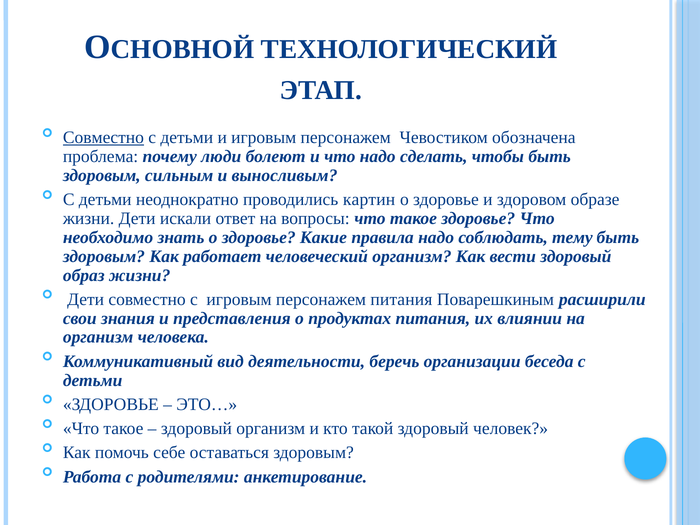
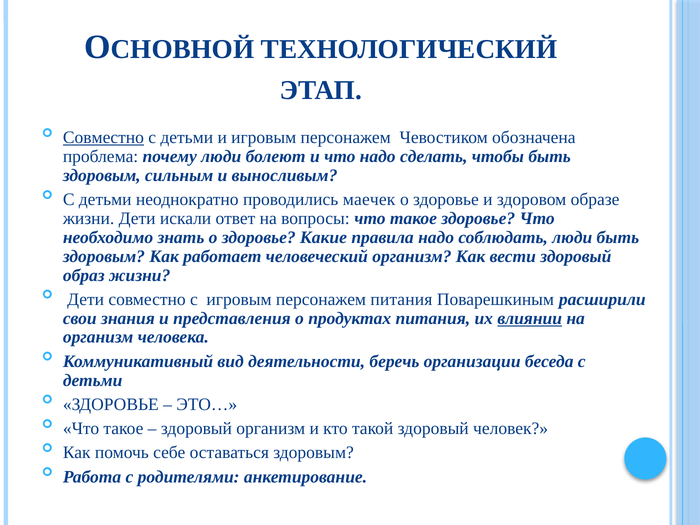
картин: картин -> маечек (369, 200)
соблюдать тему: тему -> люди (572, 237)
влиянии underline: none -> present (530, 318)
